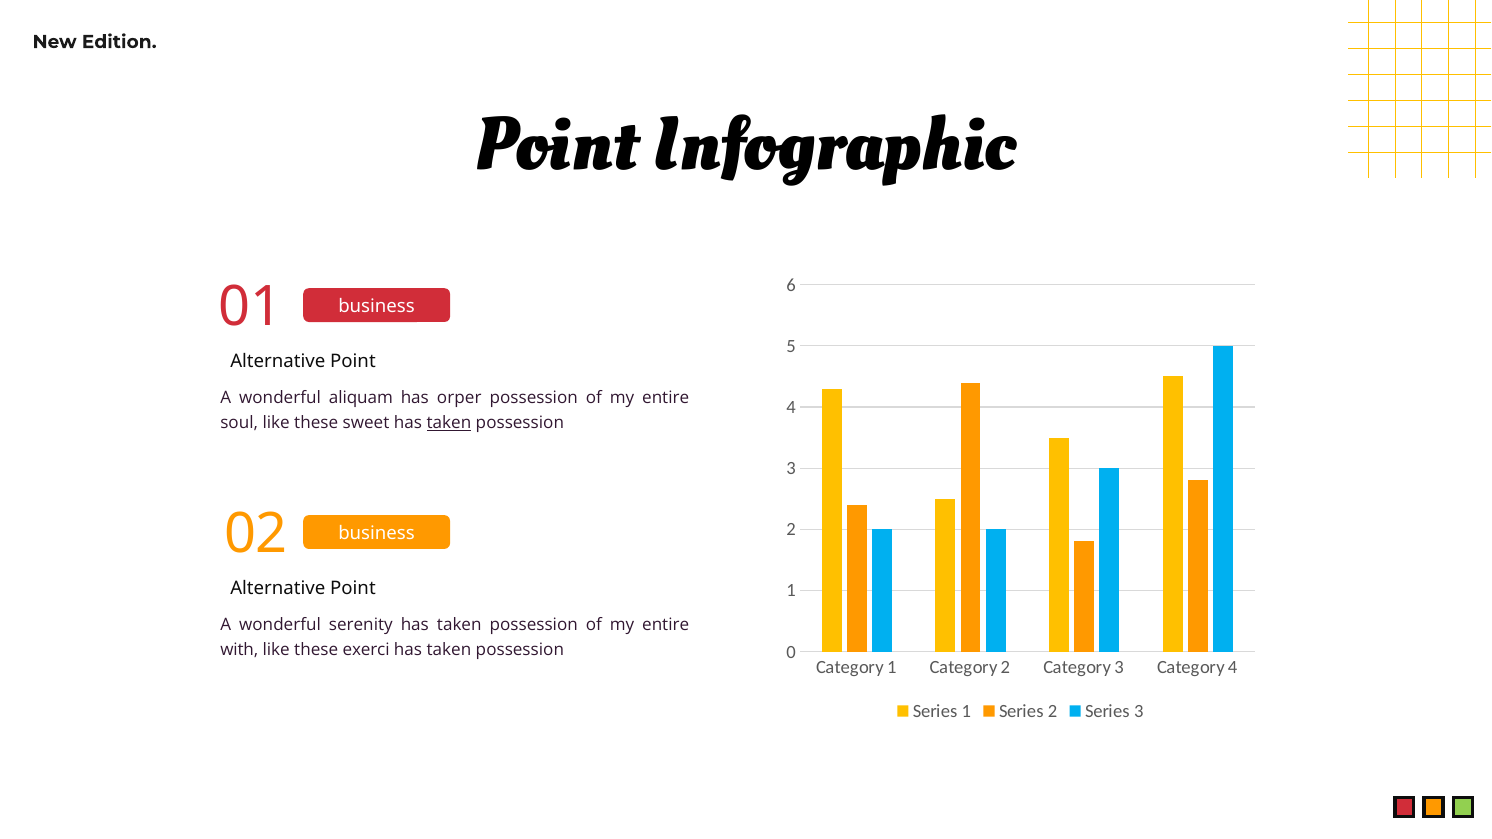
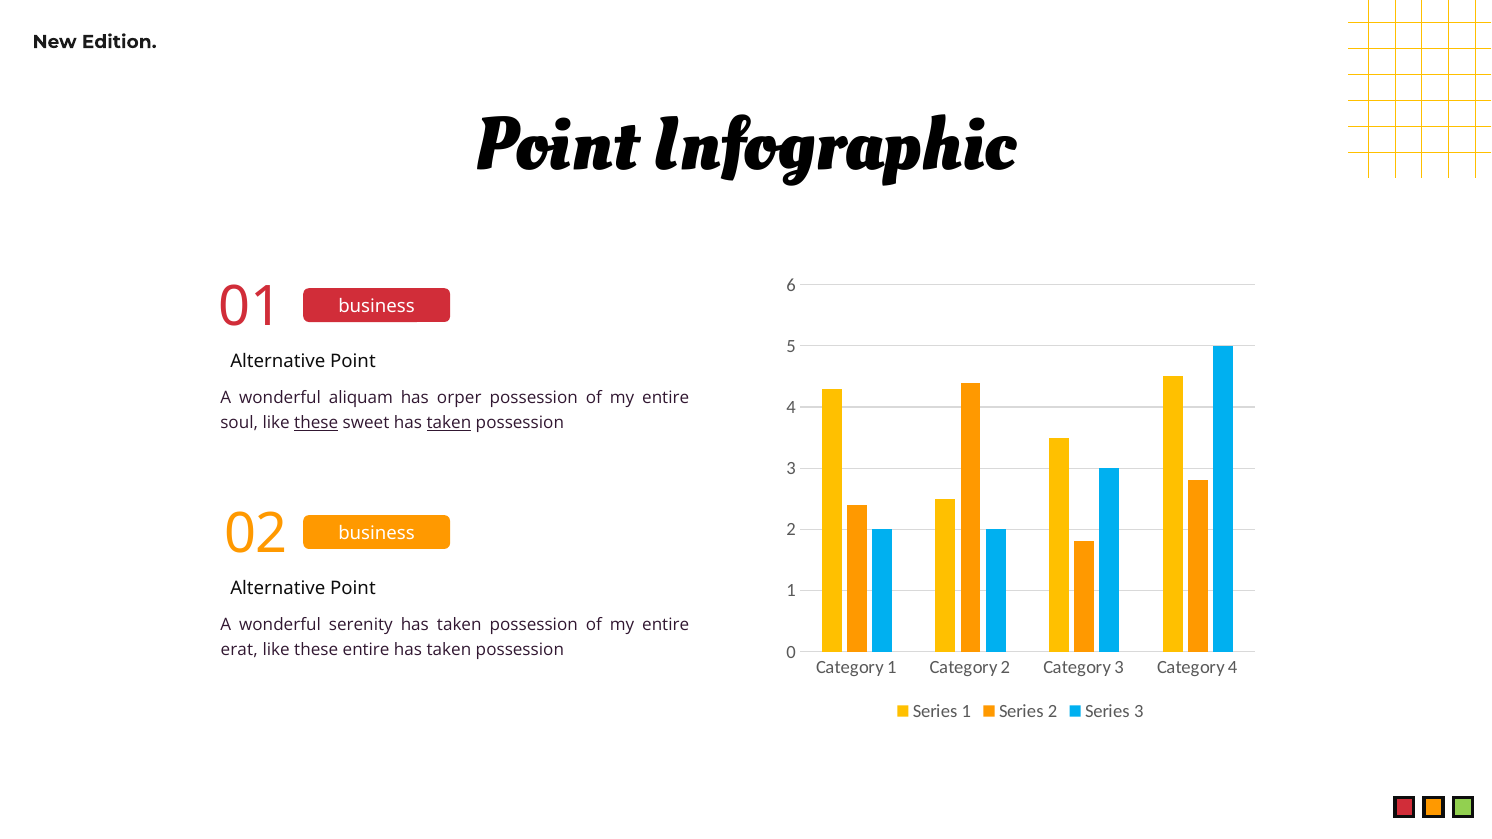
these underline: none -> present (316, 423)
with: with -> erat (239, 650)
these exerci: exerci -> entire (366, 650)
